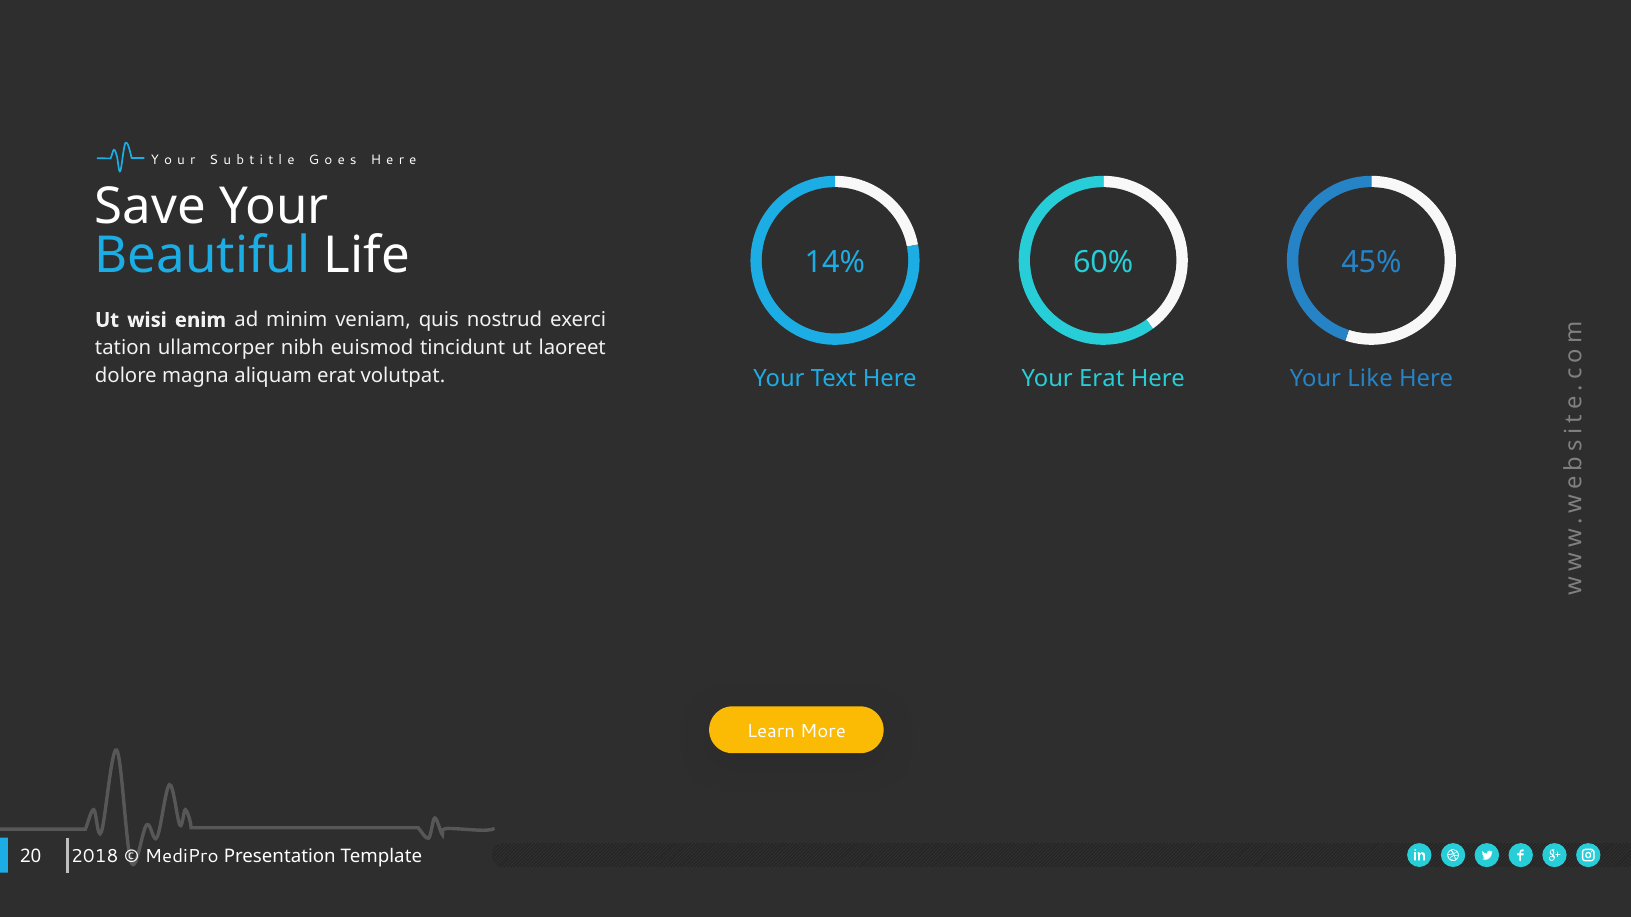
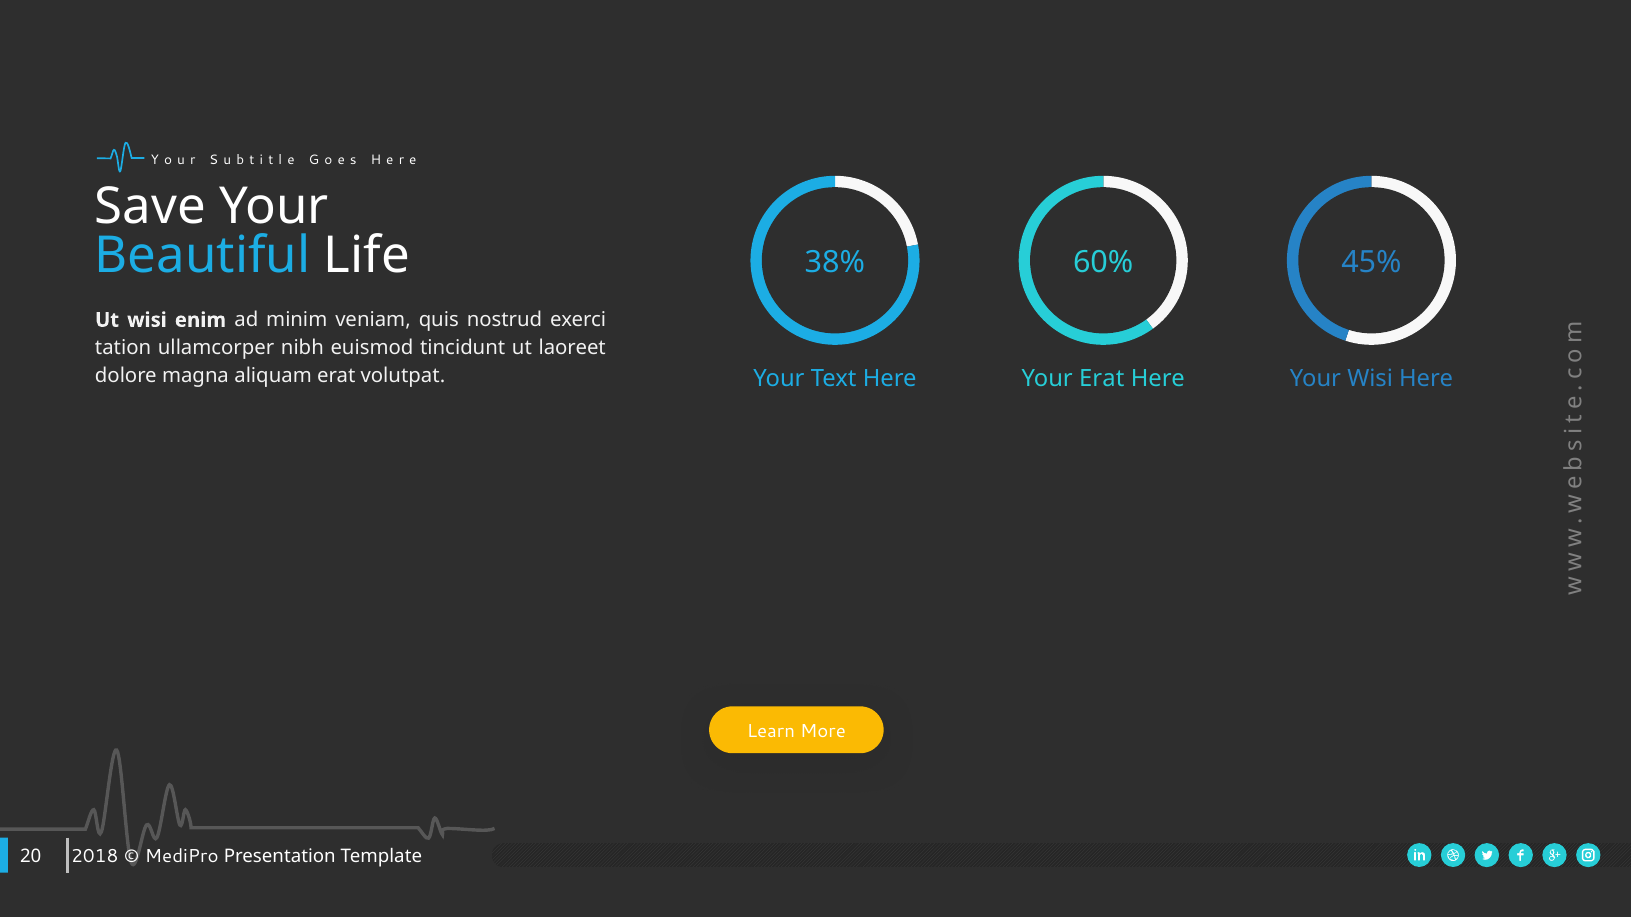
14%: 14% -> 38% (835, 262)
Your Like: Like -> Wisi (1370, 379)
